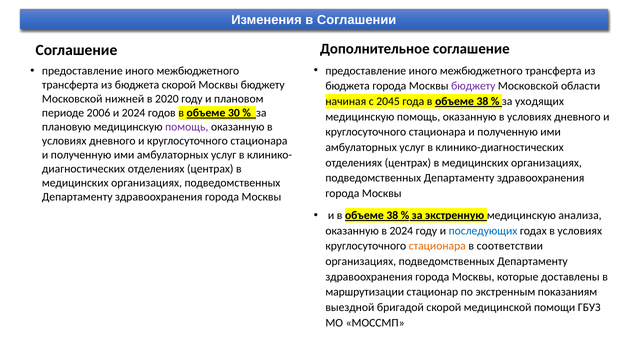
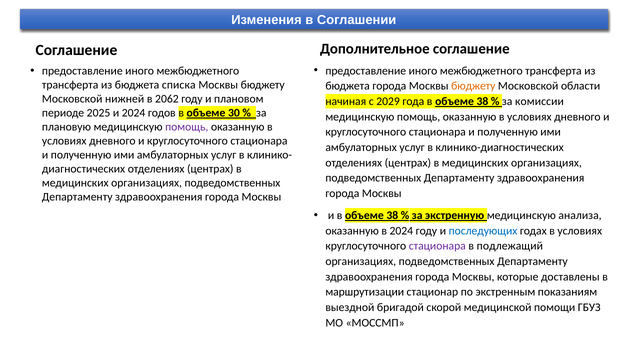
бюджета скорой: скорой -> списка (179, 85)
бюджету colour: purple -> orange (473, 86)
2020: 2020 -> 2062 (167, 99)
2045: 2045 -> 2029 (388, 101)
уходящих: уходящих -> комиссии (539, 101)
2006: 2006 -> 2025 (99, 113)
стационара colour: orange -> purple (437, 246)
соответствии: соответствии -> подлежащий (510, 246)
